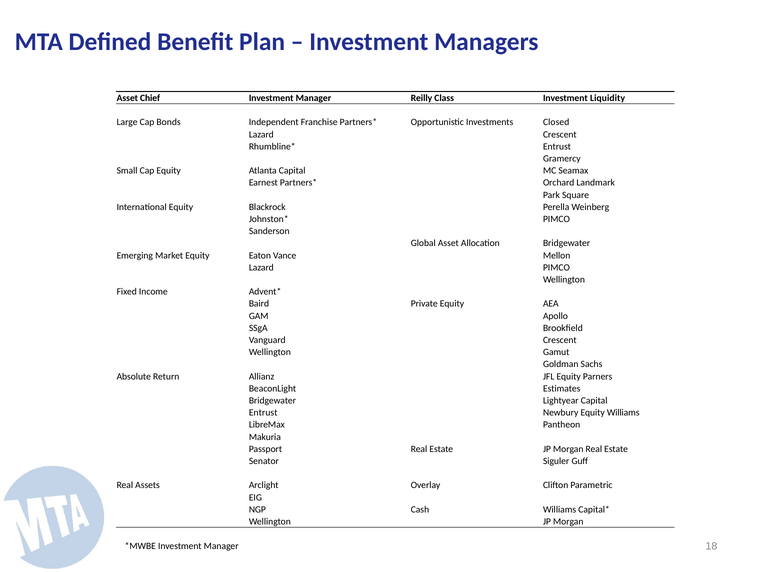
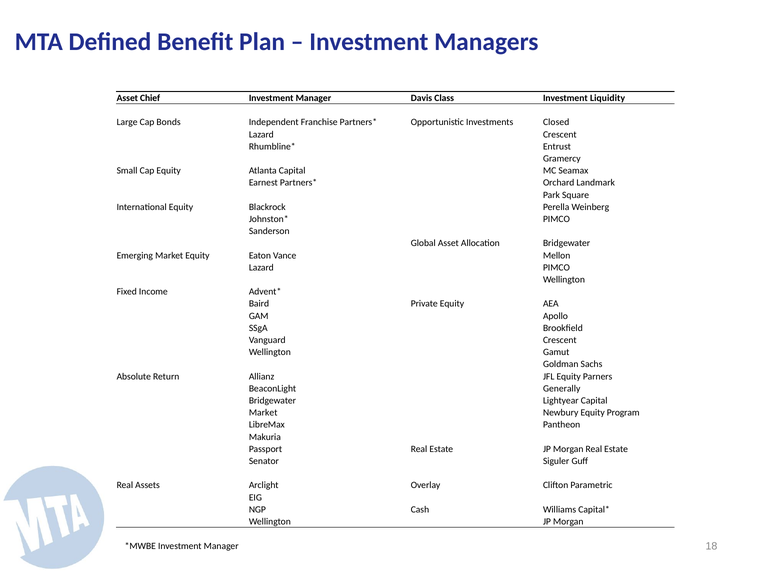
Reilly: Reilly -> Davis (421, 98)
Estimates: Estimates -> Generally (562, 389)
Entrust: Entrust -> Market (263, 413)
Equity Williams: Williams -> Program (623, 413)
